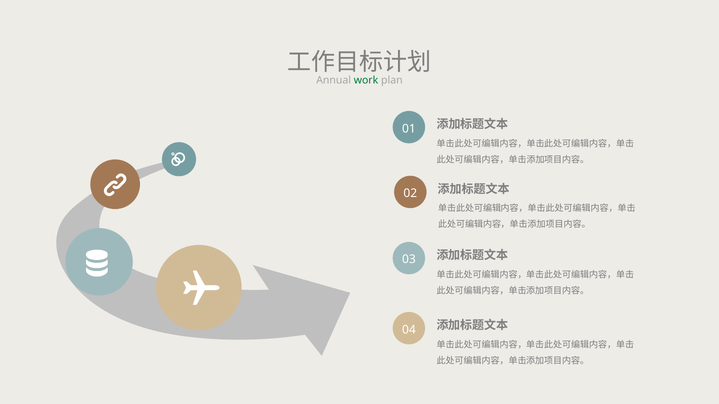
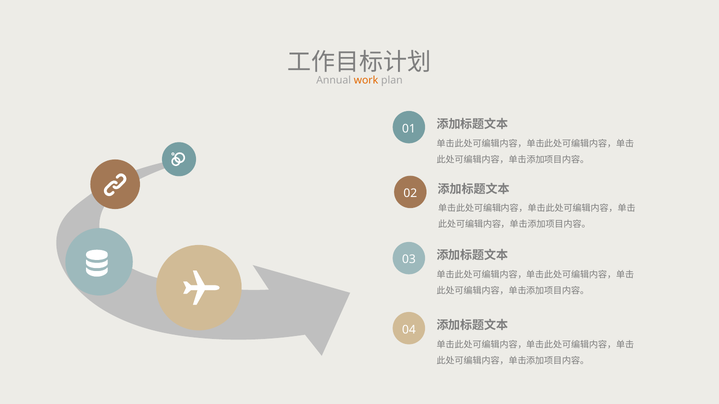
work colour: green -> orange (366, 81)
